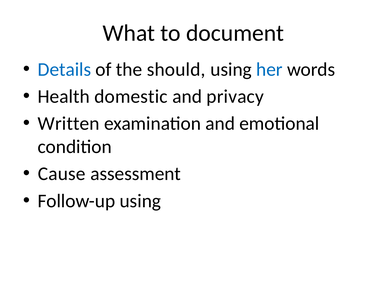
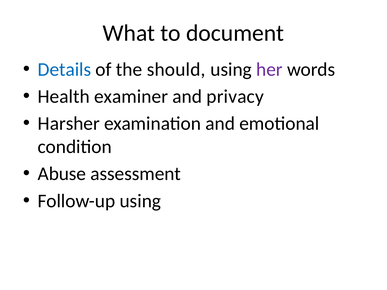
her colour: blue -> purple (269, 69)
domestic: domestic -> examiner (131, 97)
Written: Written -> Harsher (69, 124)
Cause: Cause -> Abuse (62, 174)
